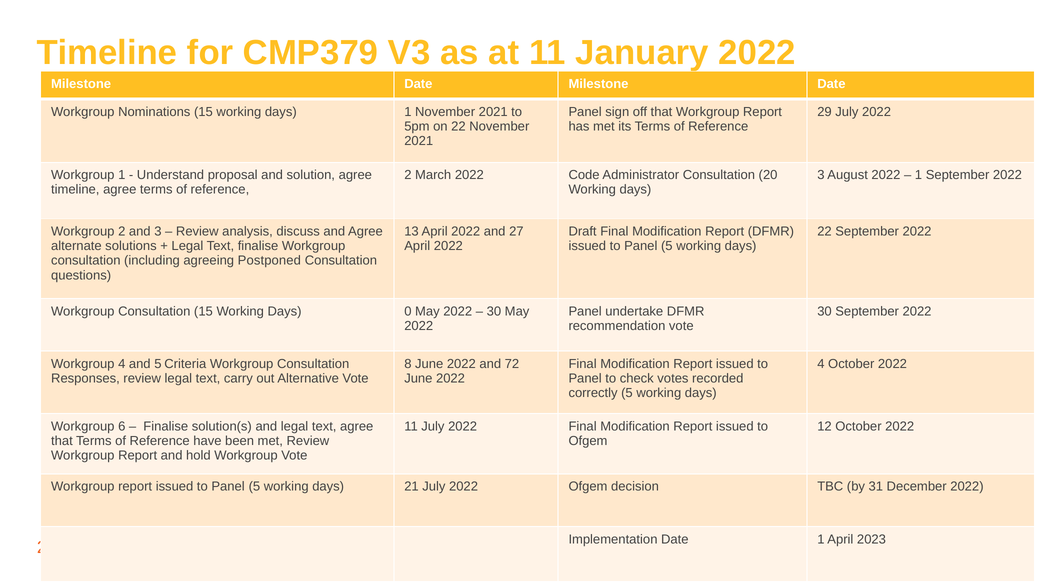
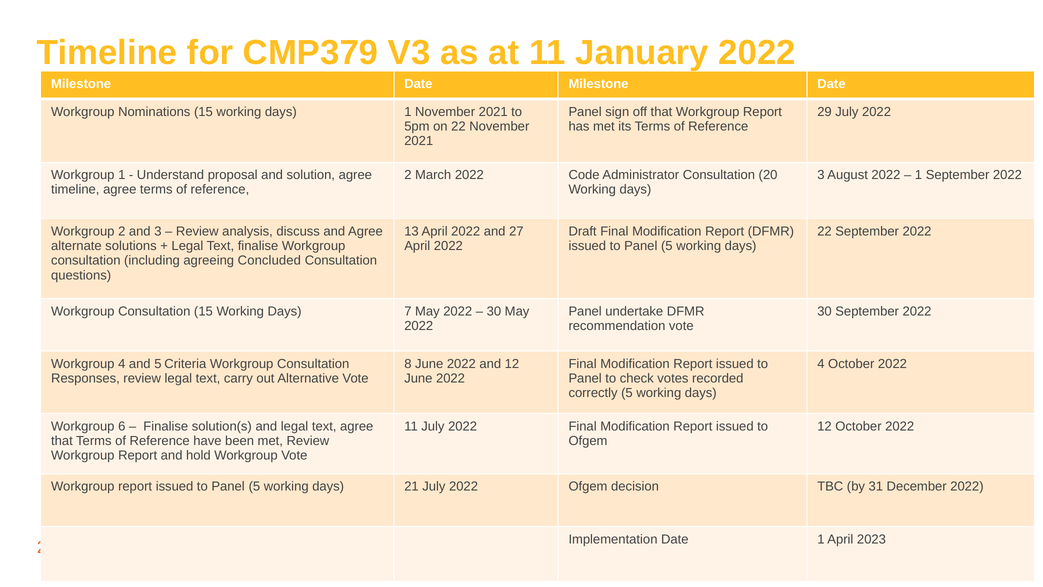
Postponed: Postponed -> Concluded (269, 261)
0: 0 -> 7 (408, 311)
and 72: 72 -> 12 (512, 364)
